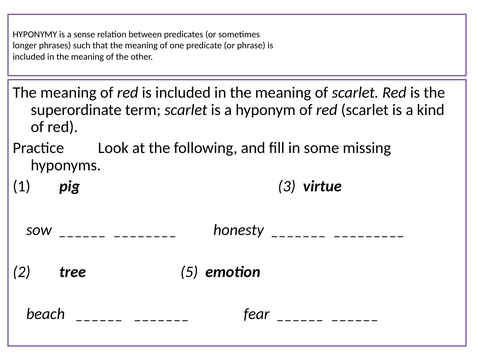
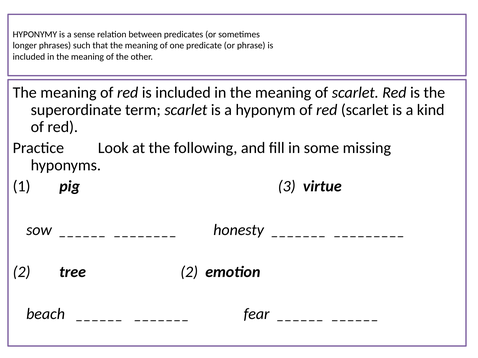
tree 5: 5 -> 2 (189, 272)
